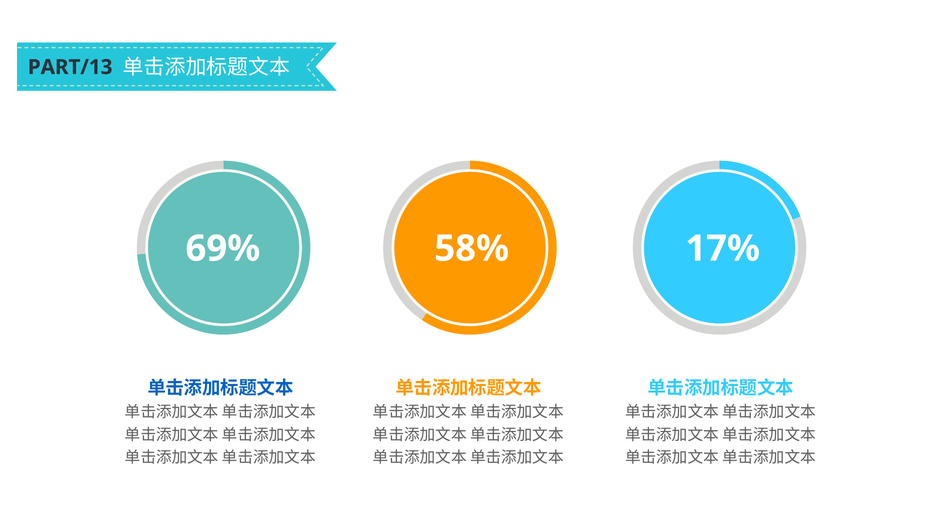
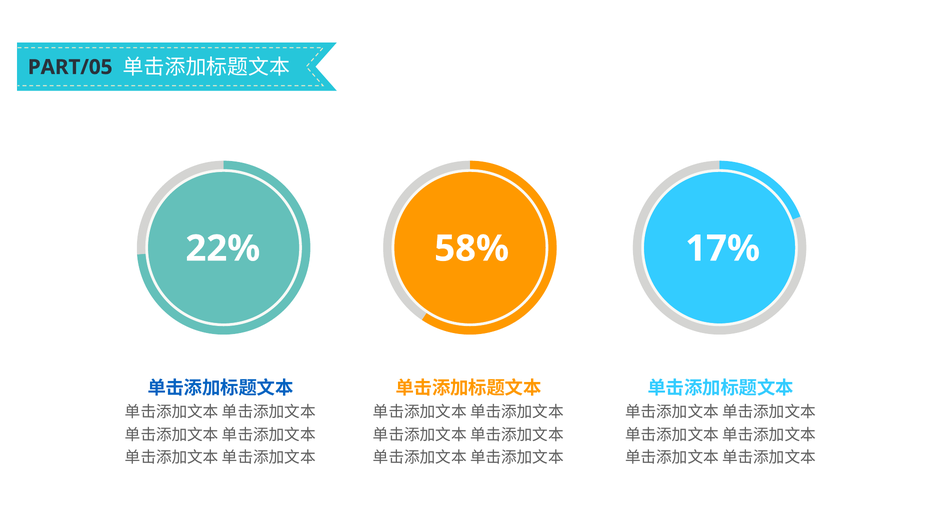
PART/13: PART/13 -> PART/05 (70, 67)
69%: 69% -> 22% (223, 248)
